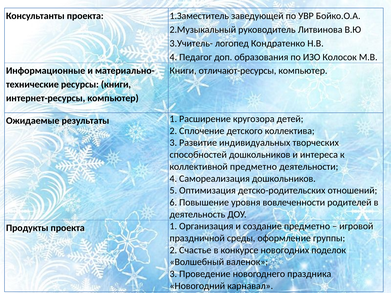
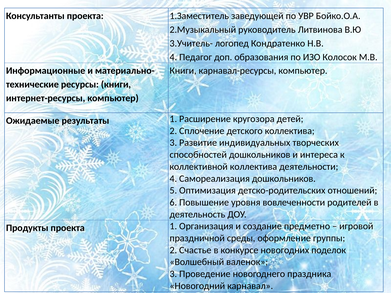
отличают-ресурсы: отличают-ресурсы -> карнавал-ресурсы (237, 71)
коллективной предметно: предметно -> коллектива (254, 167)
